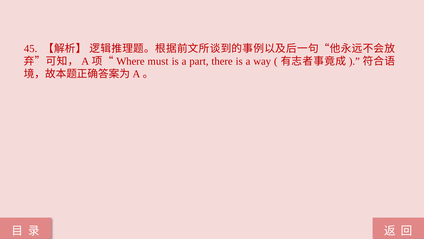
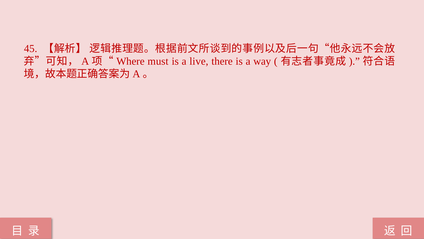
part: part -> live (199, 61)
